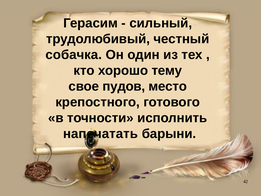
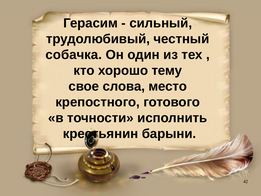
пудов: пудов -> слова (124, 86)
напечатать: напечатать -> крестьянин (101, 134)
